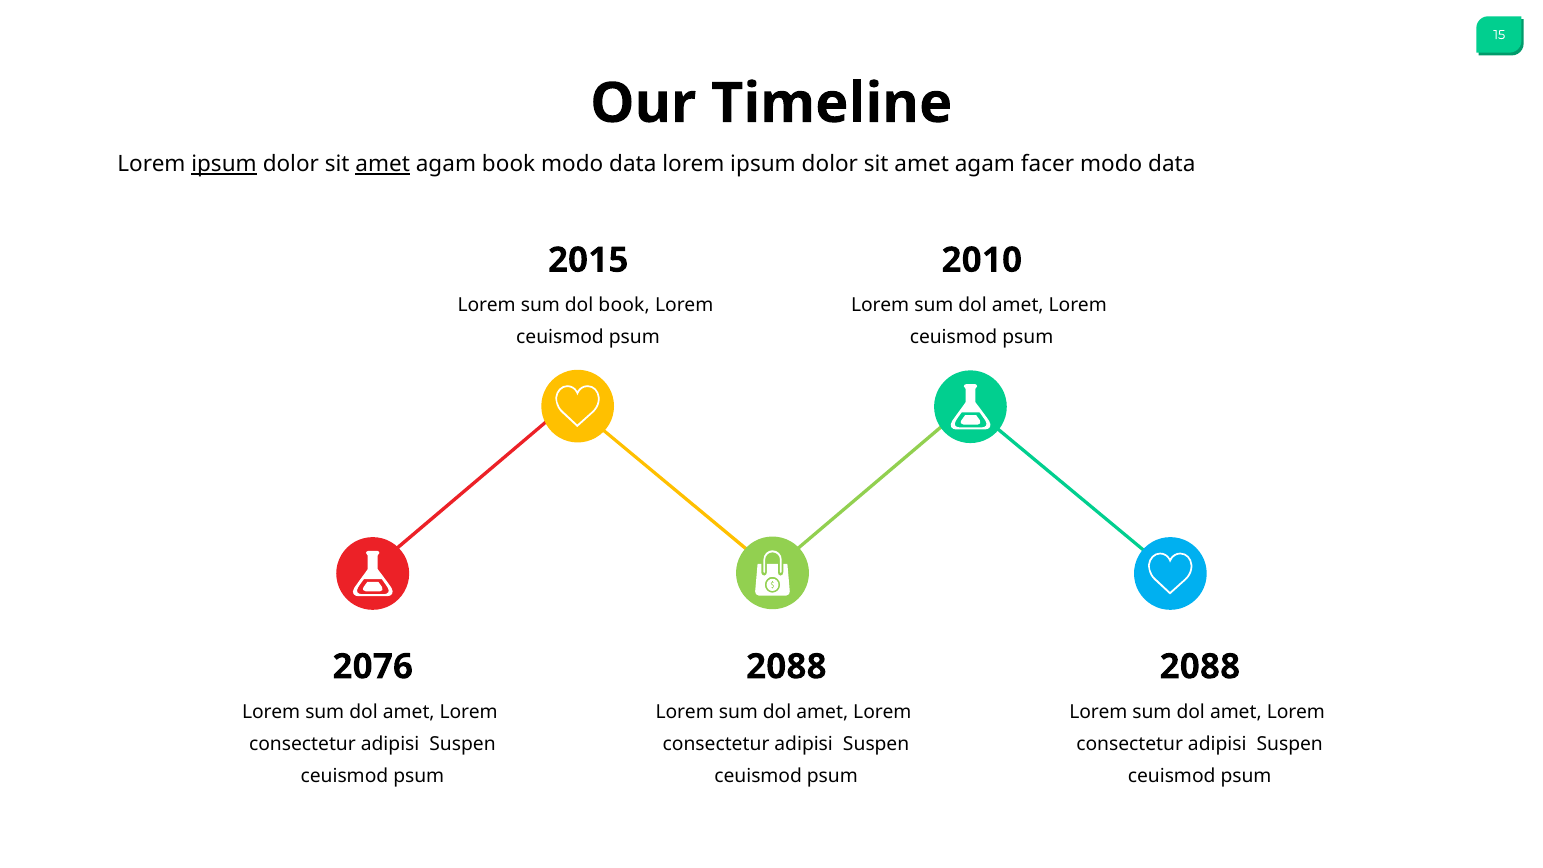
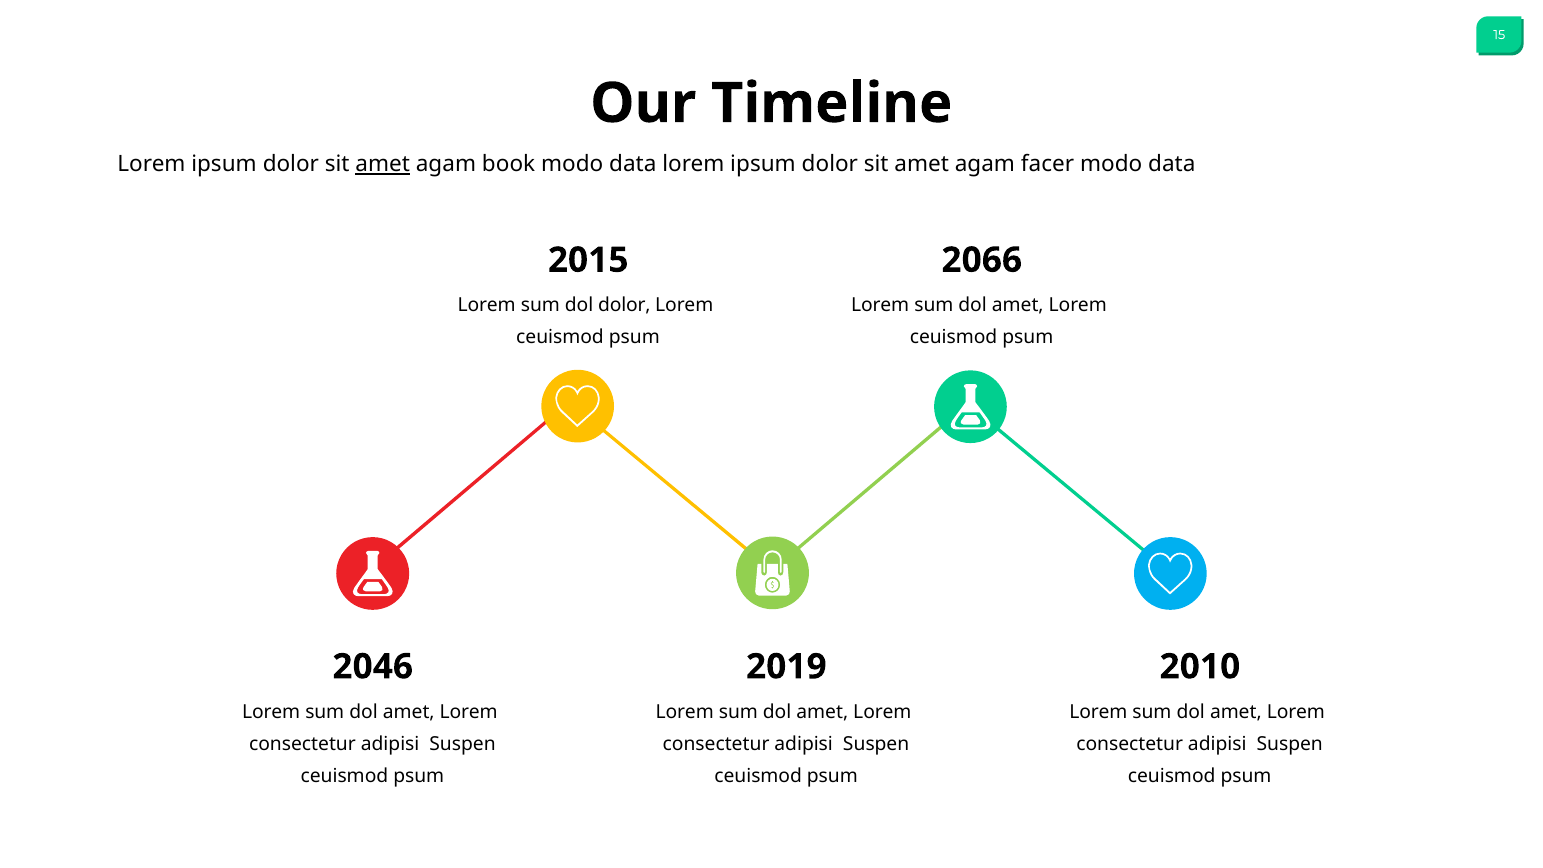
ipsum underline: present -> none (224, 164)
2010: 2010 -> 2066 (982, 260)
dol book: book -> dolor (624, 305)
2076: 2076 -> 2046 (373, 667)
2088: 2088 -> 2019 (786, 667)
2088: 2088 -> 2010 (1200, 667)
